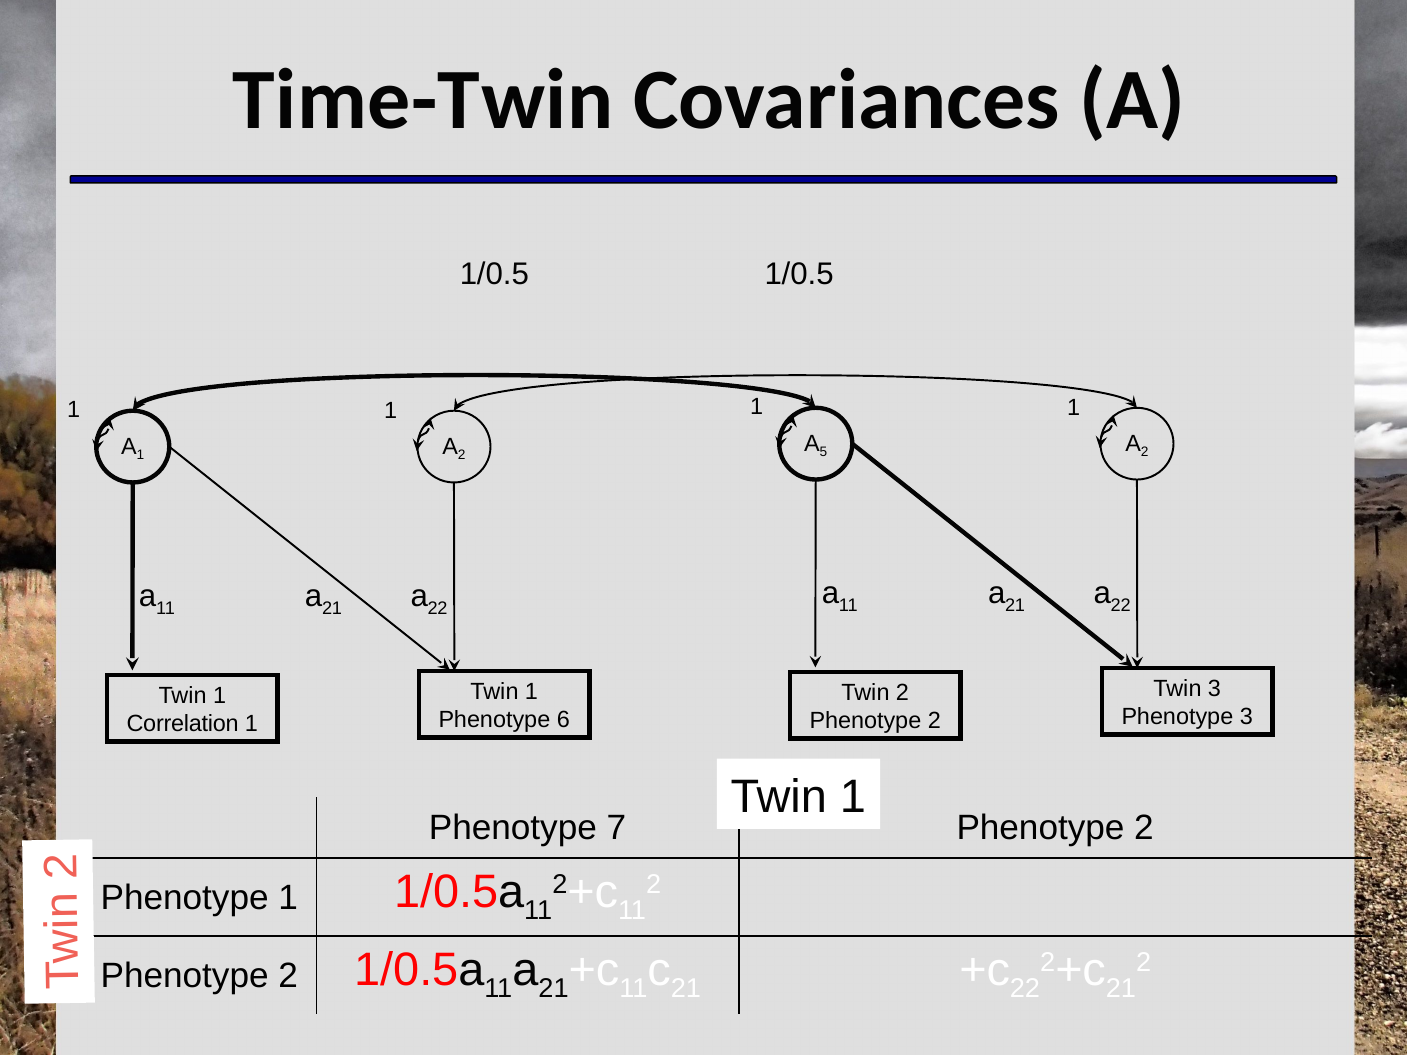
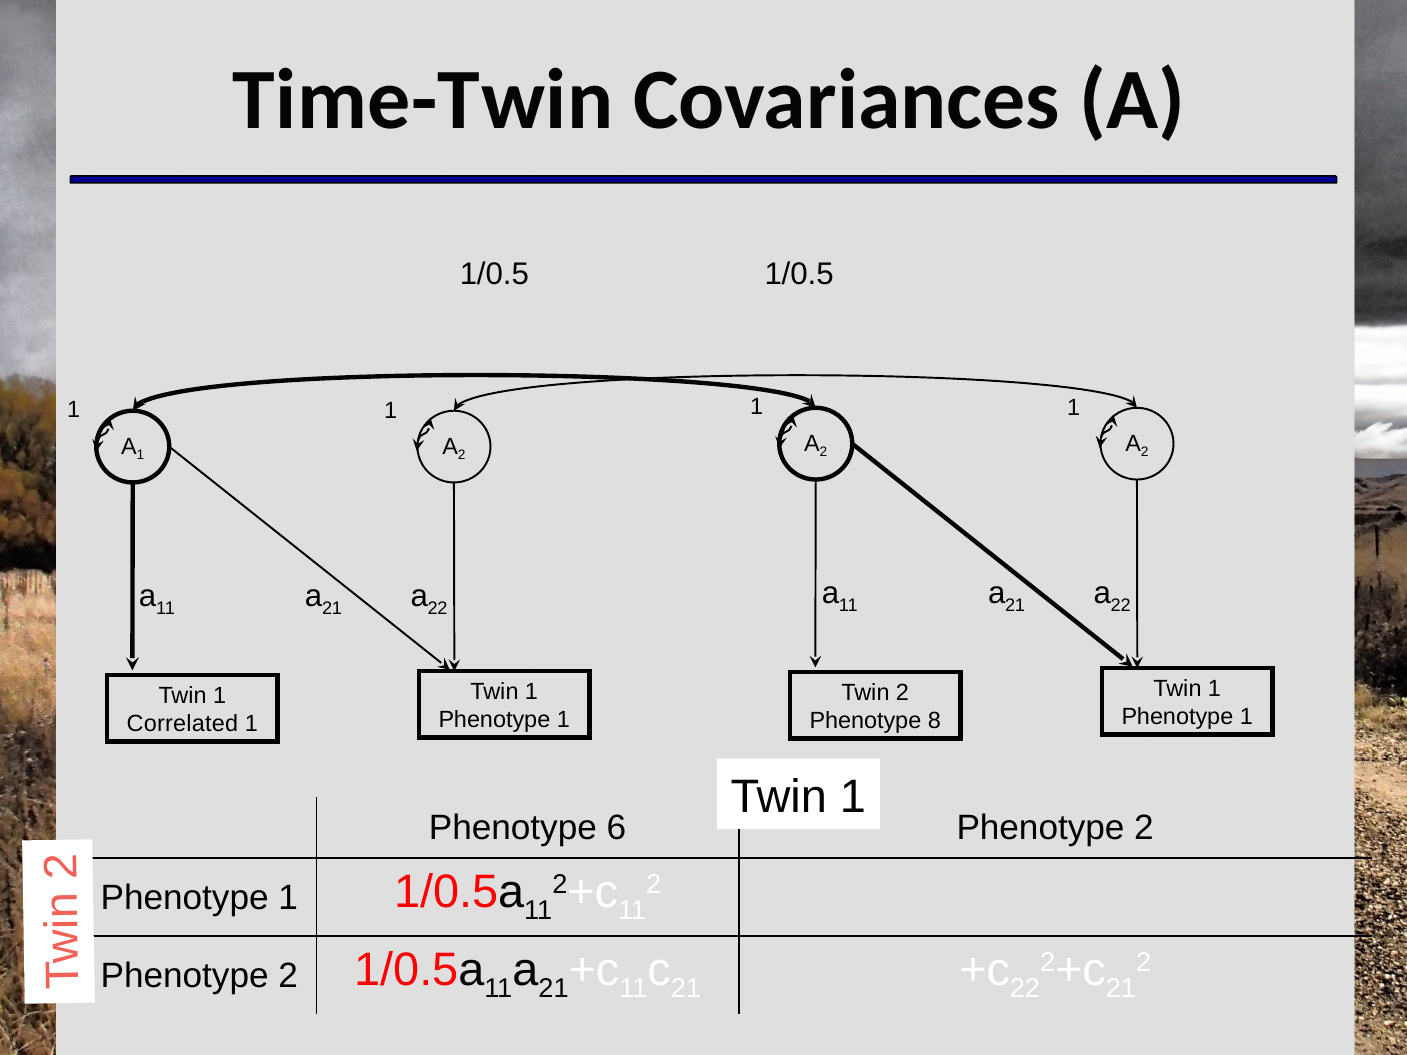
5: 5 -> 2 (823, 453)
3: 3 -> 1 (1214, 689)
3: 3 -> 1 (1246, 717)
6: 6 -> 1 (563, 720)
2: 2 -> 8 (934, 721)
Correlation: Correlation -> Correlated (182, 724)
7: 7 -> 6 (616, 828)
